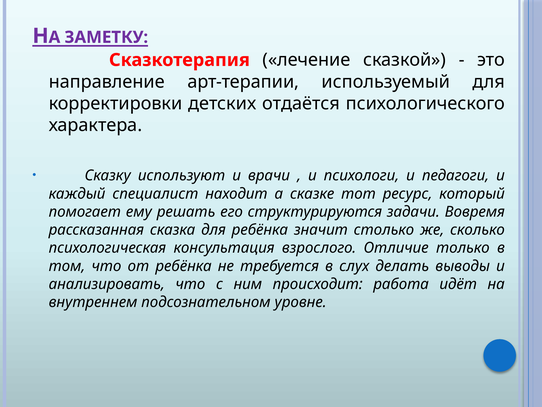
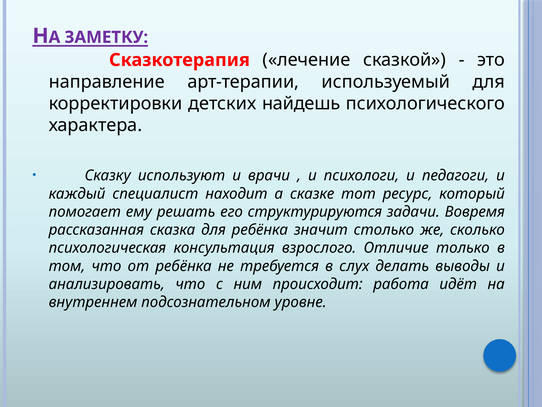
отдаётся: отдаётся -> найдешь (301, 103)
